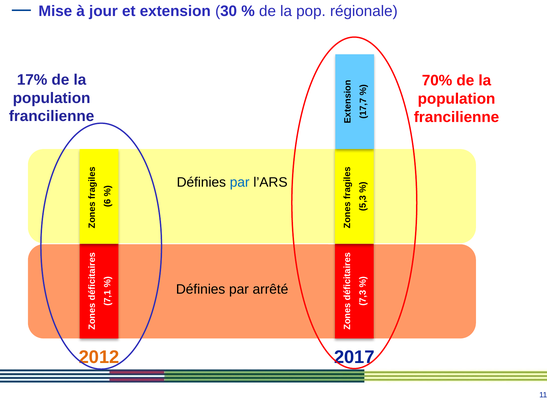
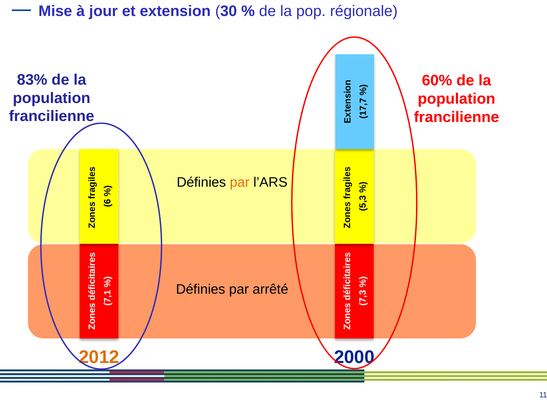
17%: 17% -> 83% (32, 80)
70%: 70% -> 60% (437, 81)
par colour: blue -> orange (240, 183)
2017: 2017 -> 2000 (354, 357)
